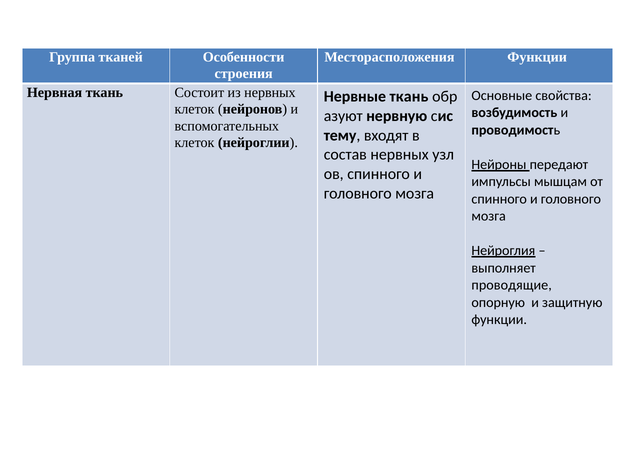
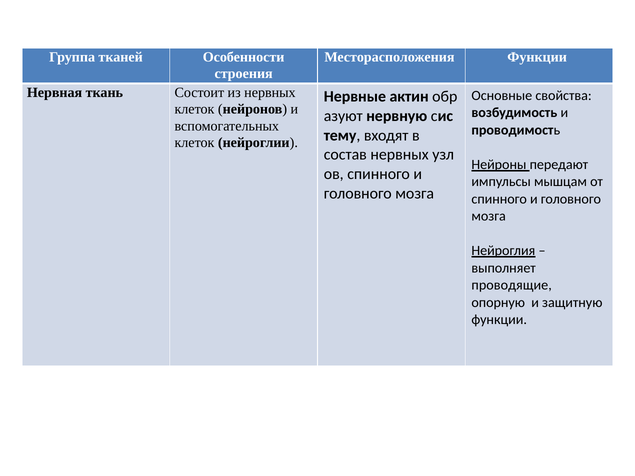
Нервные ткань: ткань -> актин (409, 97)
